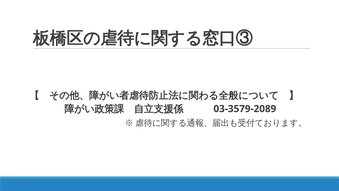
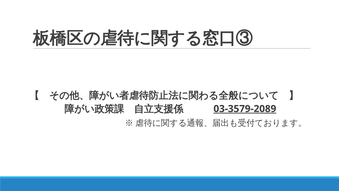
03-3579-2089 underline: none -> present (245, 109)
